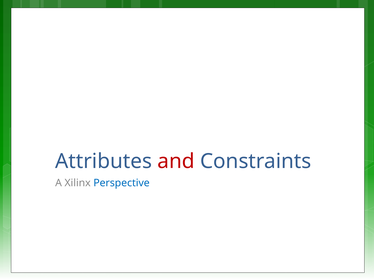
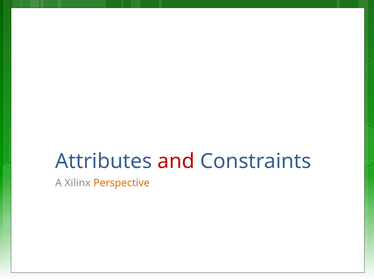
Perspective colour: blue -> orange (122, 183)
